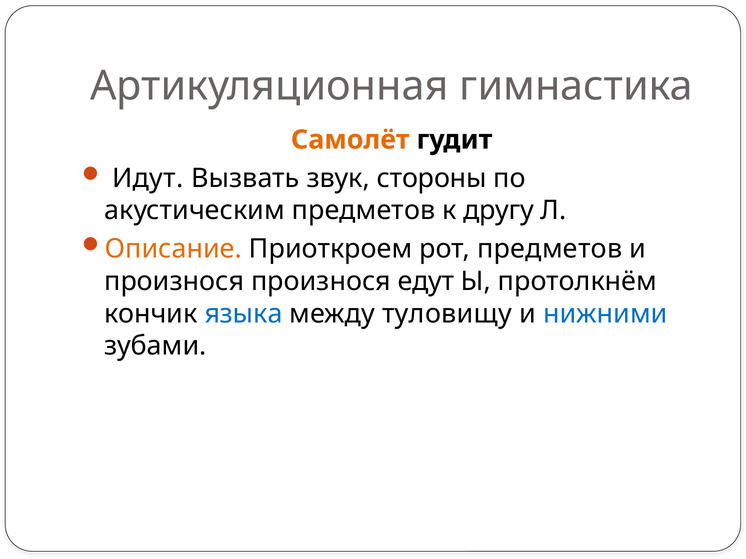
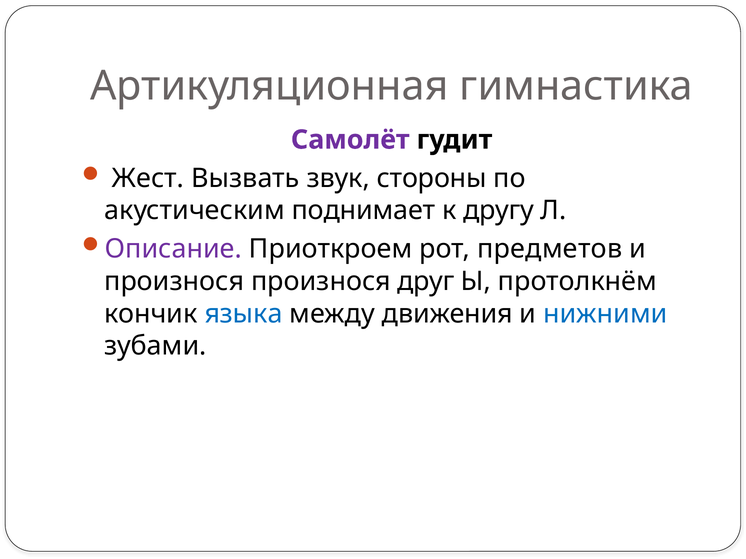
Самолёт colour: orange -> purple (350, 140)
Идут: Идут -> Жест (148, 178)
акустическим предметов: предметов -> поднимает (364, 211)
Описание colour: orange -> purple (173, 249)
едут: едут -> друг (426, 282)
туловищу: туловищу -> движения (447, 314)
